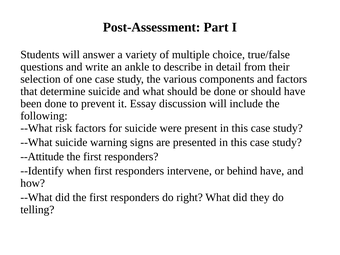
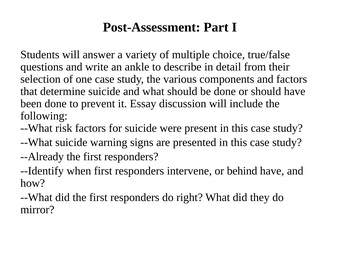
--Attitude: --Attitude -> --Already (42, 157)
telling: telling -> mirror (37, 210)
